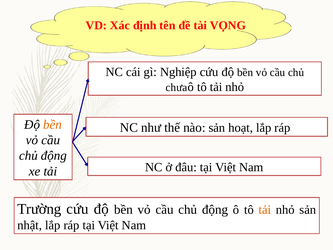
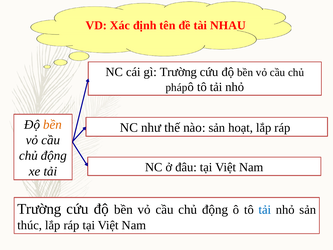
VỌNG: VỌNG -> NHAU (228, 25)
gì Nghiệp: Nghiệp -> Trường (178, 72)
chưa: chưa -> pháp (177, 87)
tải colour: orange -> blue (265, 210)
nhật: nhật -> thúc (30, 225)
